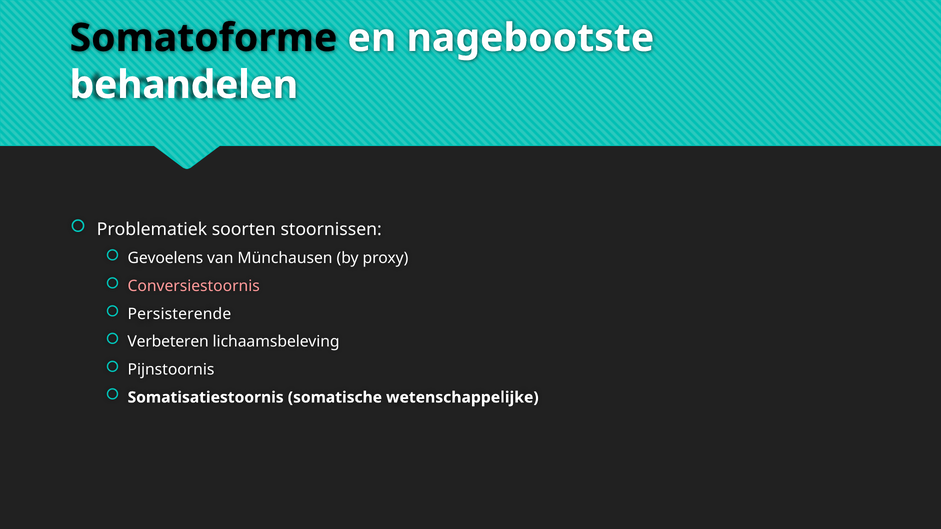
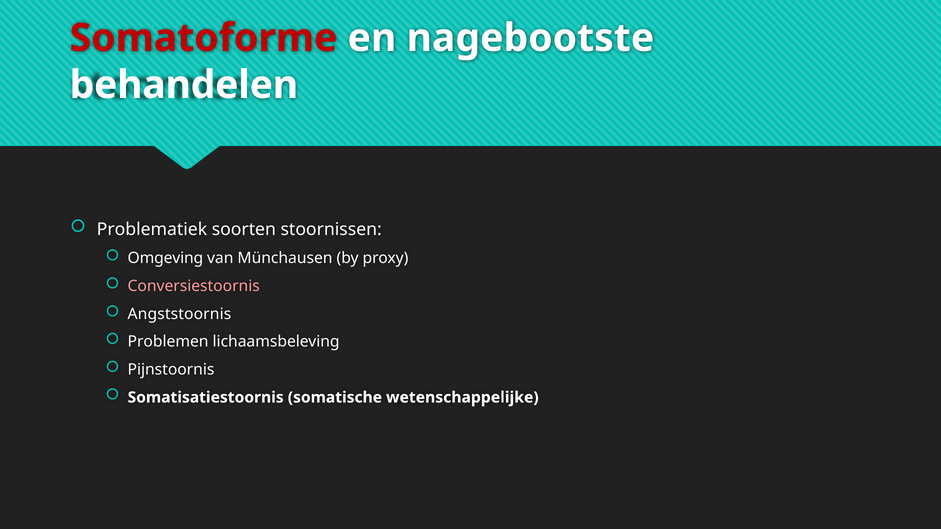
Somatoforme colour: black -> red (203, 38)
Gevoelens: Gevoelens -> Omgeving (165, 258)
Persisterende: Persisterende -> Angststoornis (179, 314)
Verbeteren: Verbeteren -> Problemen (168, 342)
